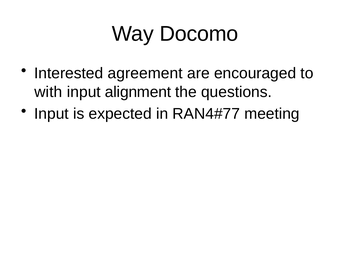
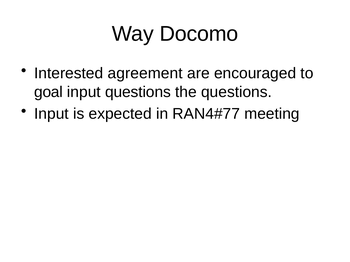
with: with -> goal (48, 92)
input alignment: alignment -> questions (138, 92)
